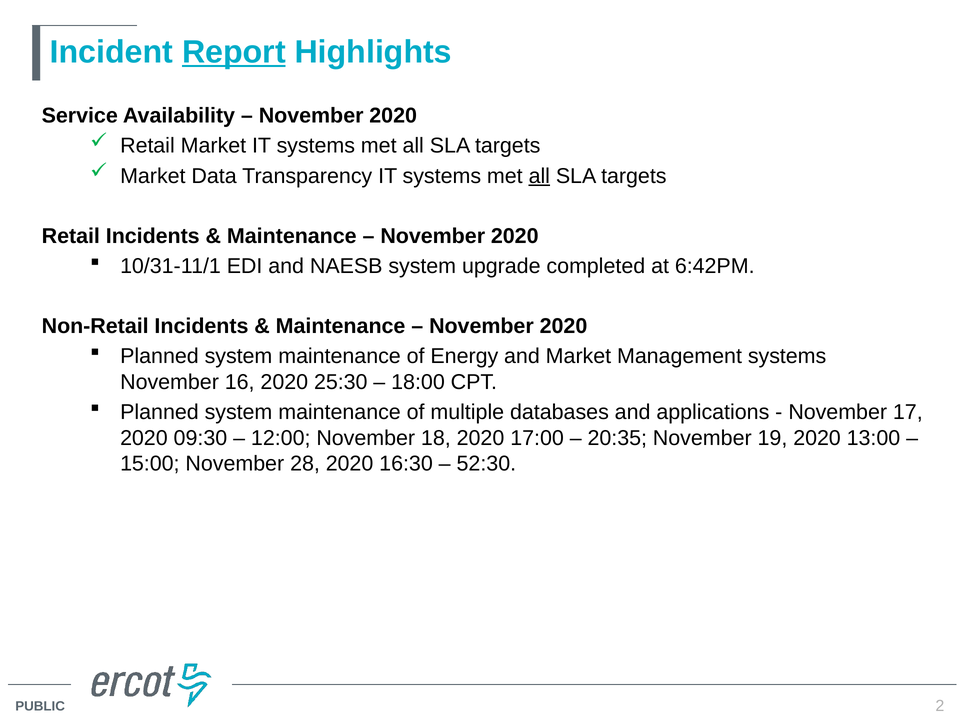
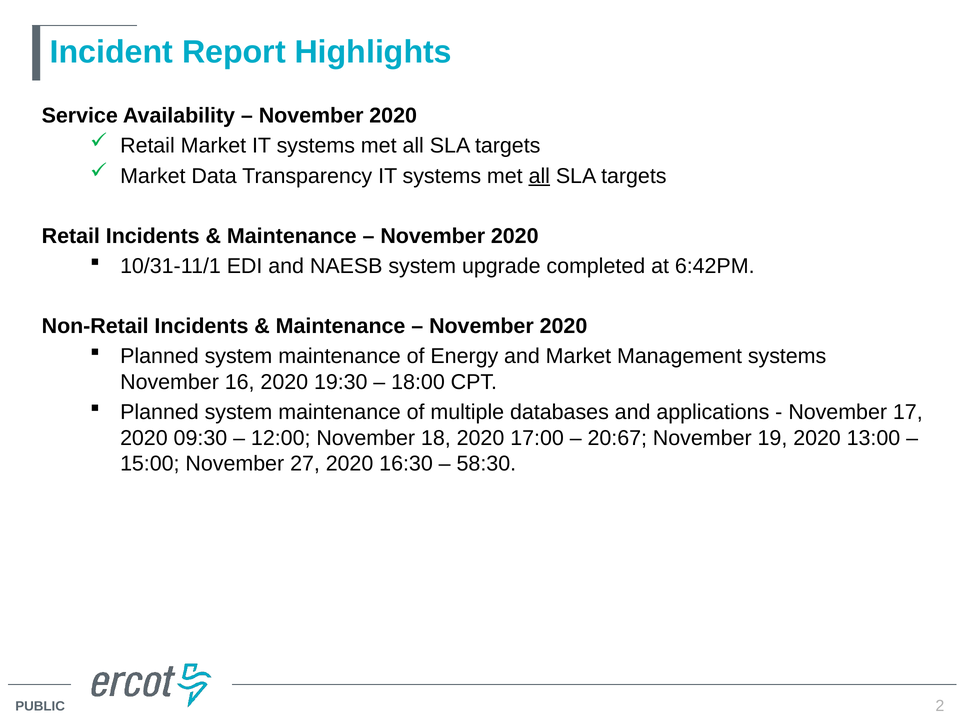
Report underline: present -> none (234, 52)
25:30: 25:30 -> 19:30 (341, 382)
20:35: 20:35 -> 20:67 (617, 438)
28: 28 -> 27 (305, 463)
52:30: 52:30 -> 58:30 (486, 463)
